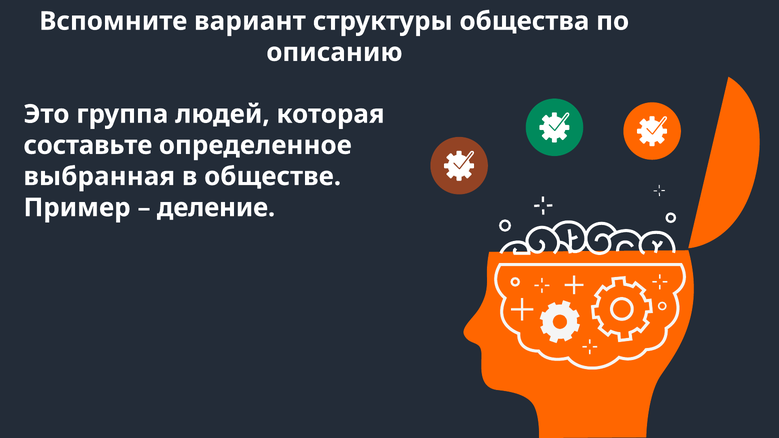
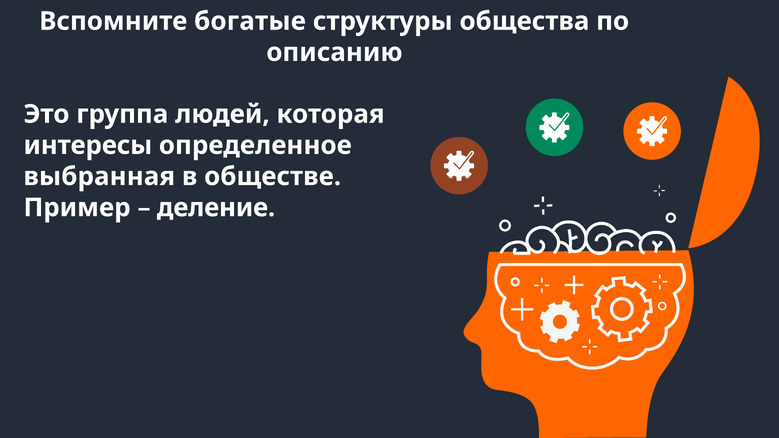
вариант: вариант -> богатые (250, 21)
составьте: составьте -> интересы (88, 145)
